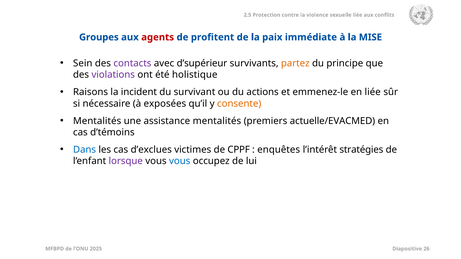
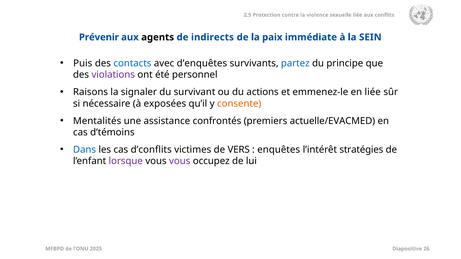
Groupes: Groupes -> Prévenir (99, 37)
agents colour: red -> black (158, 37)
profitent: profitent -> indirects (212, 37)
MISE: MISE -> SEIN (370, 37)
Sein: Sein -> Puis (83, 63)
contacts colour: purple -> blue (132, 63)
d’supérieur: d’supérieur -> d’enquêtes (202, 63)
partez colour: orange -> blue (295, 63)
holistique: holistique -> personnel (195, 75)
incident: incident -> signaler (139, 92)
assistance mentalités: mentalités -> confrontés (217, 121)
d’exclues: d’exclues -> d’conflits (151, 150)
CPPF: CPPF -> VERS (239, 150)
vous colour: blue -> purple (180, 161)
